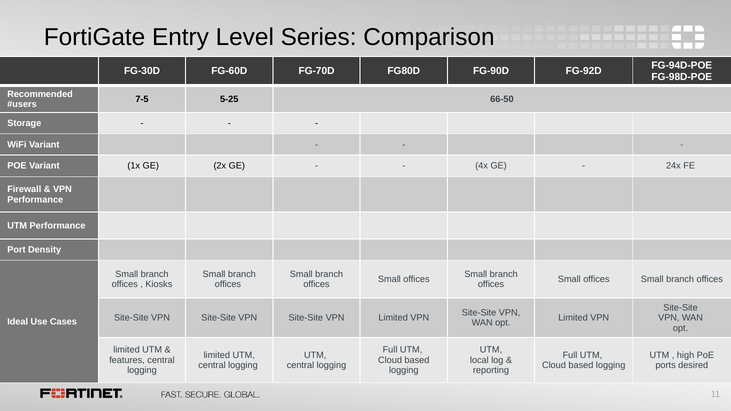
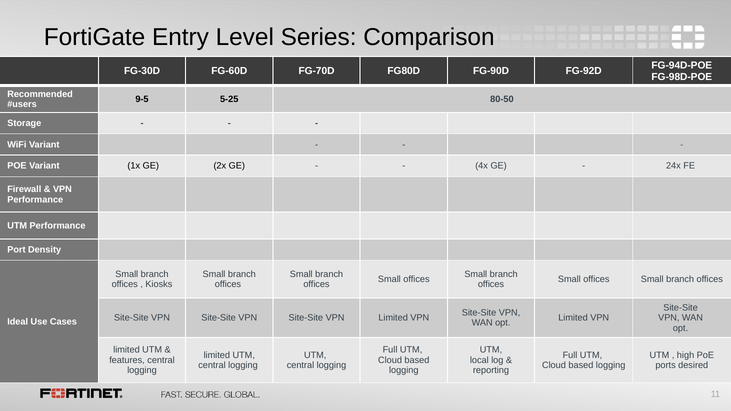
7-5: 7-5 -> 9-5 (142, 99)
66-50: 66-50 -> 80-50 (502, 99)
